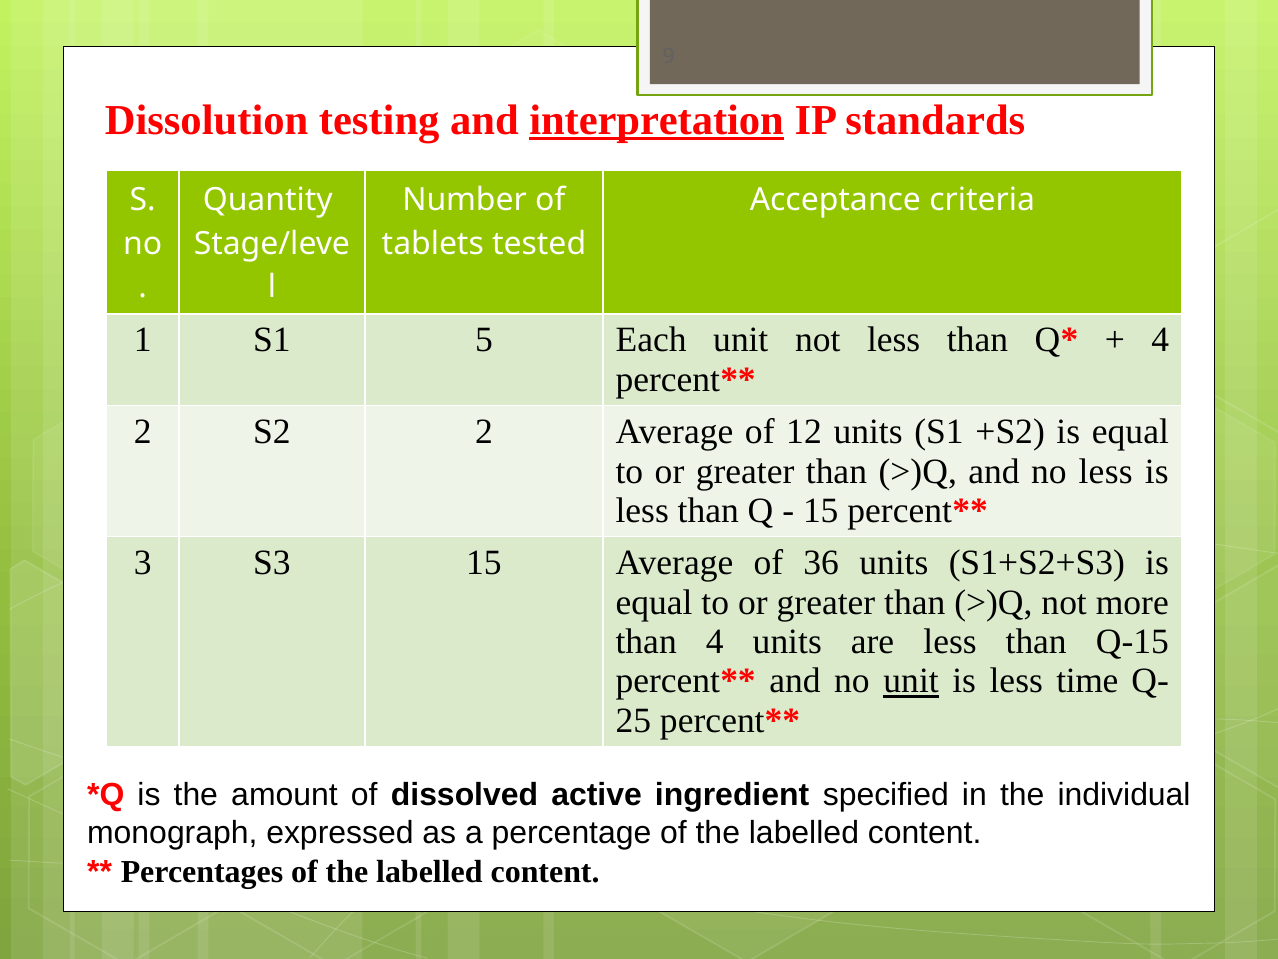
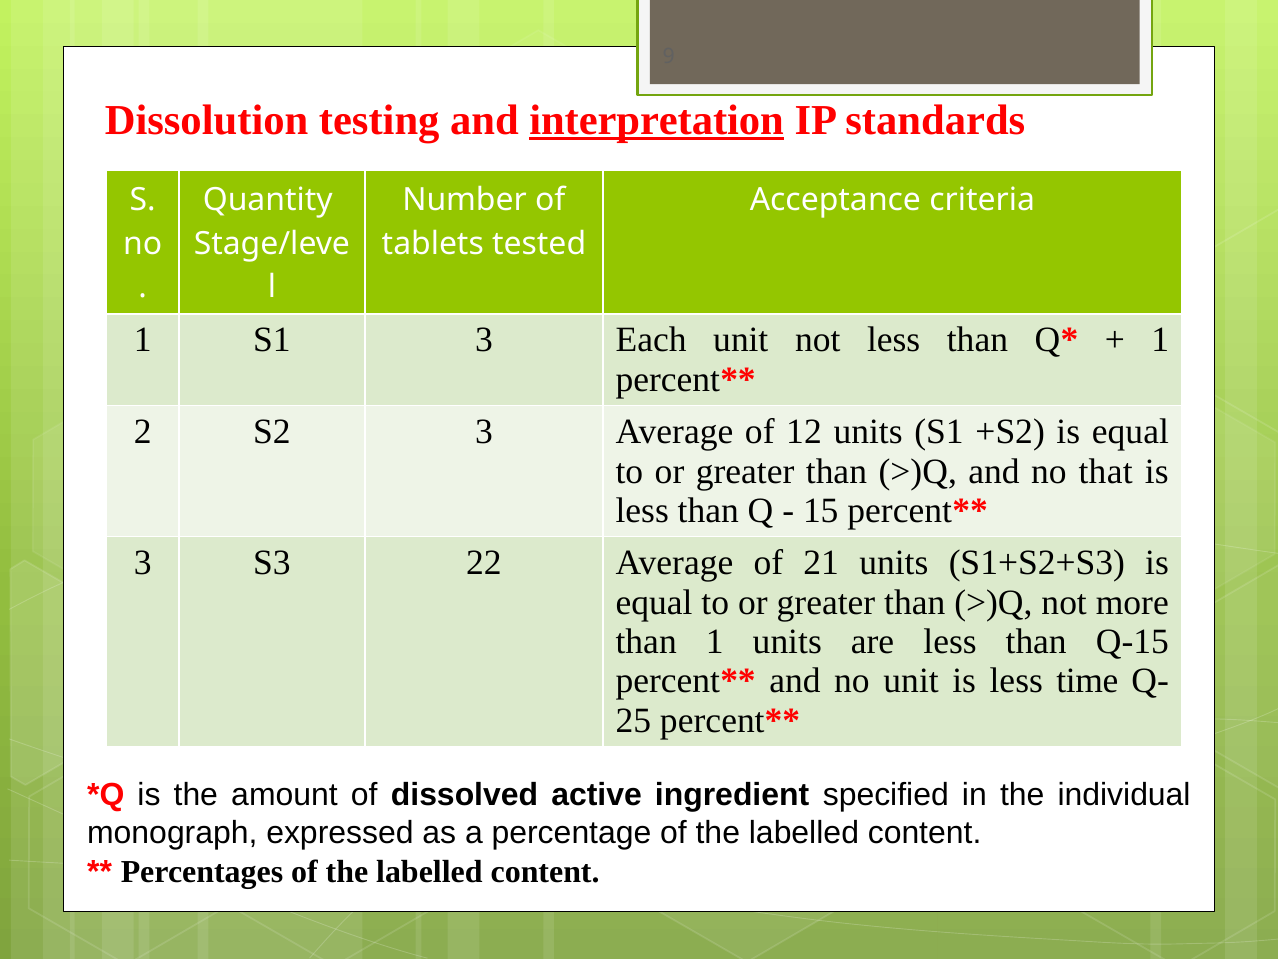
S1 5: 5 -> 3 (484, 340)
4: 4 -> 1 (1160, 340)
S2 2: 2 -> 3 (484, 432)
no less: less -> that (1106, 471)
S3 15: 15 -> 22 (484, 563)
36: 36 -> 21 (821, 563)
than 4: 4 -> 1 (715, 642)
unit underline: present -> none (911, 681)
